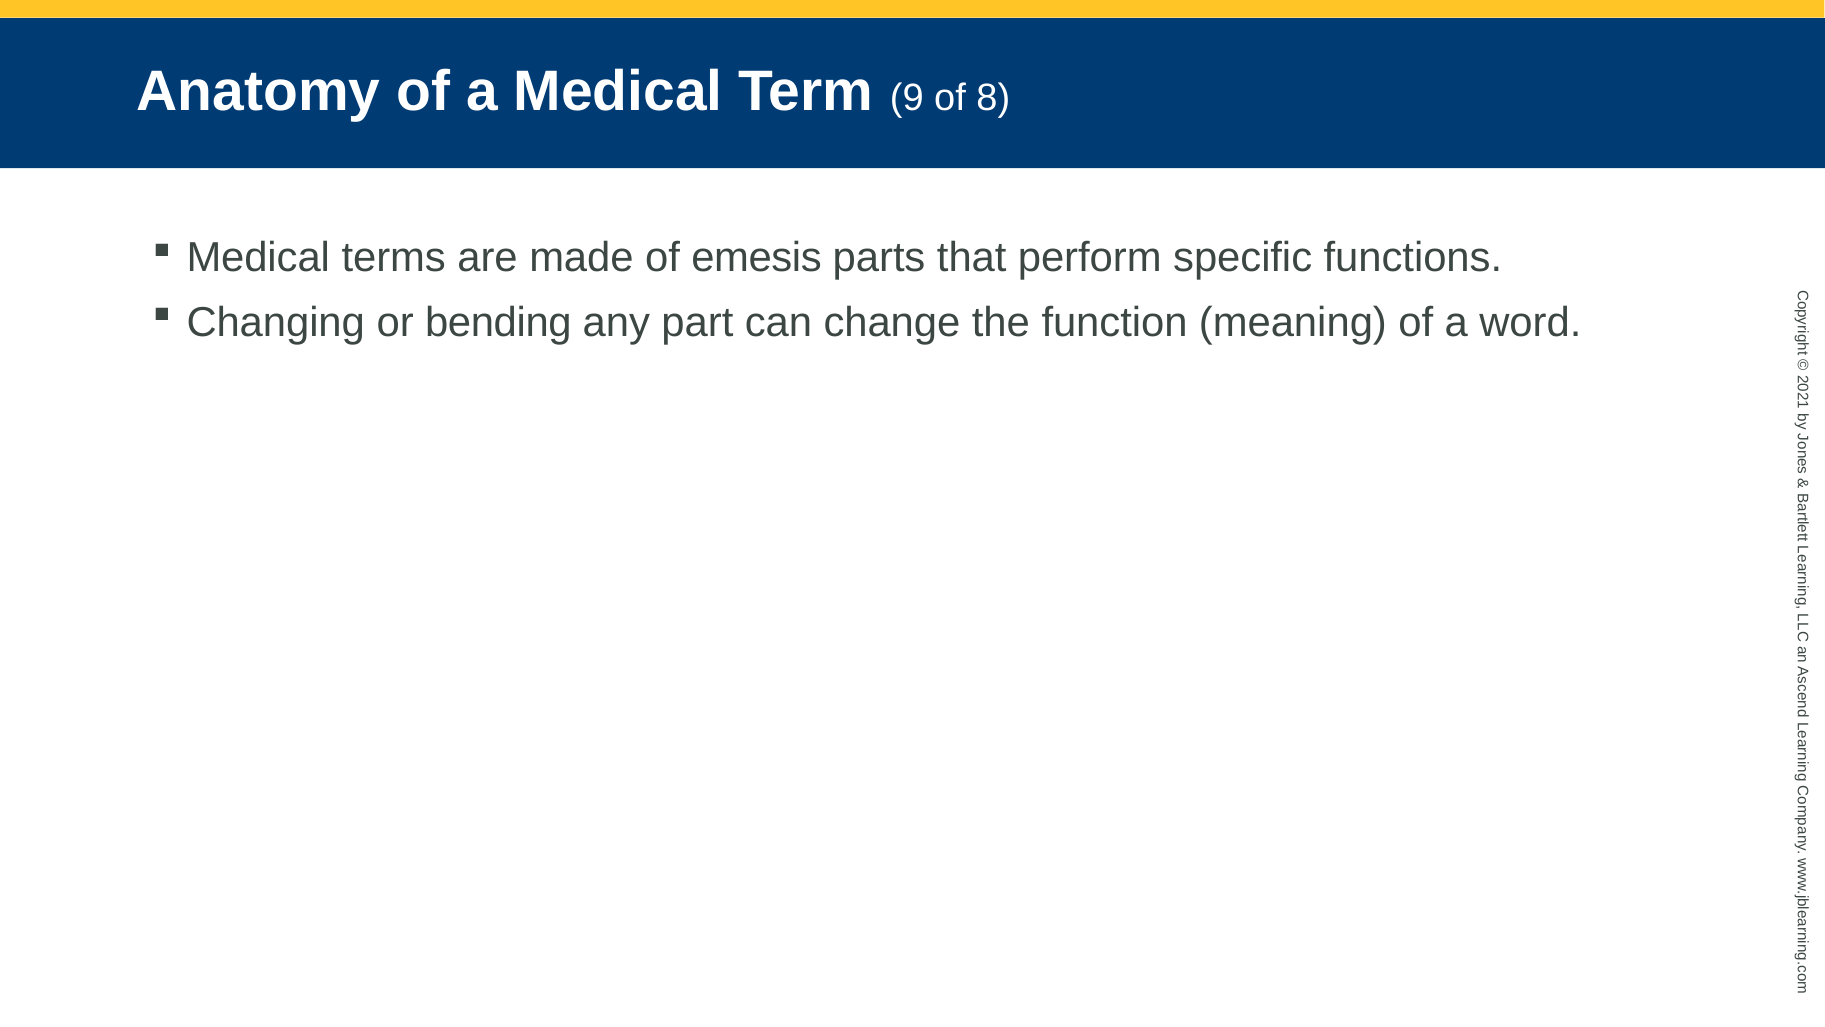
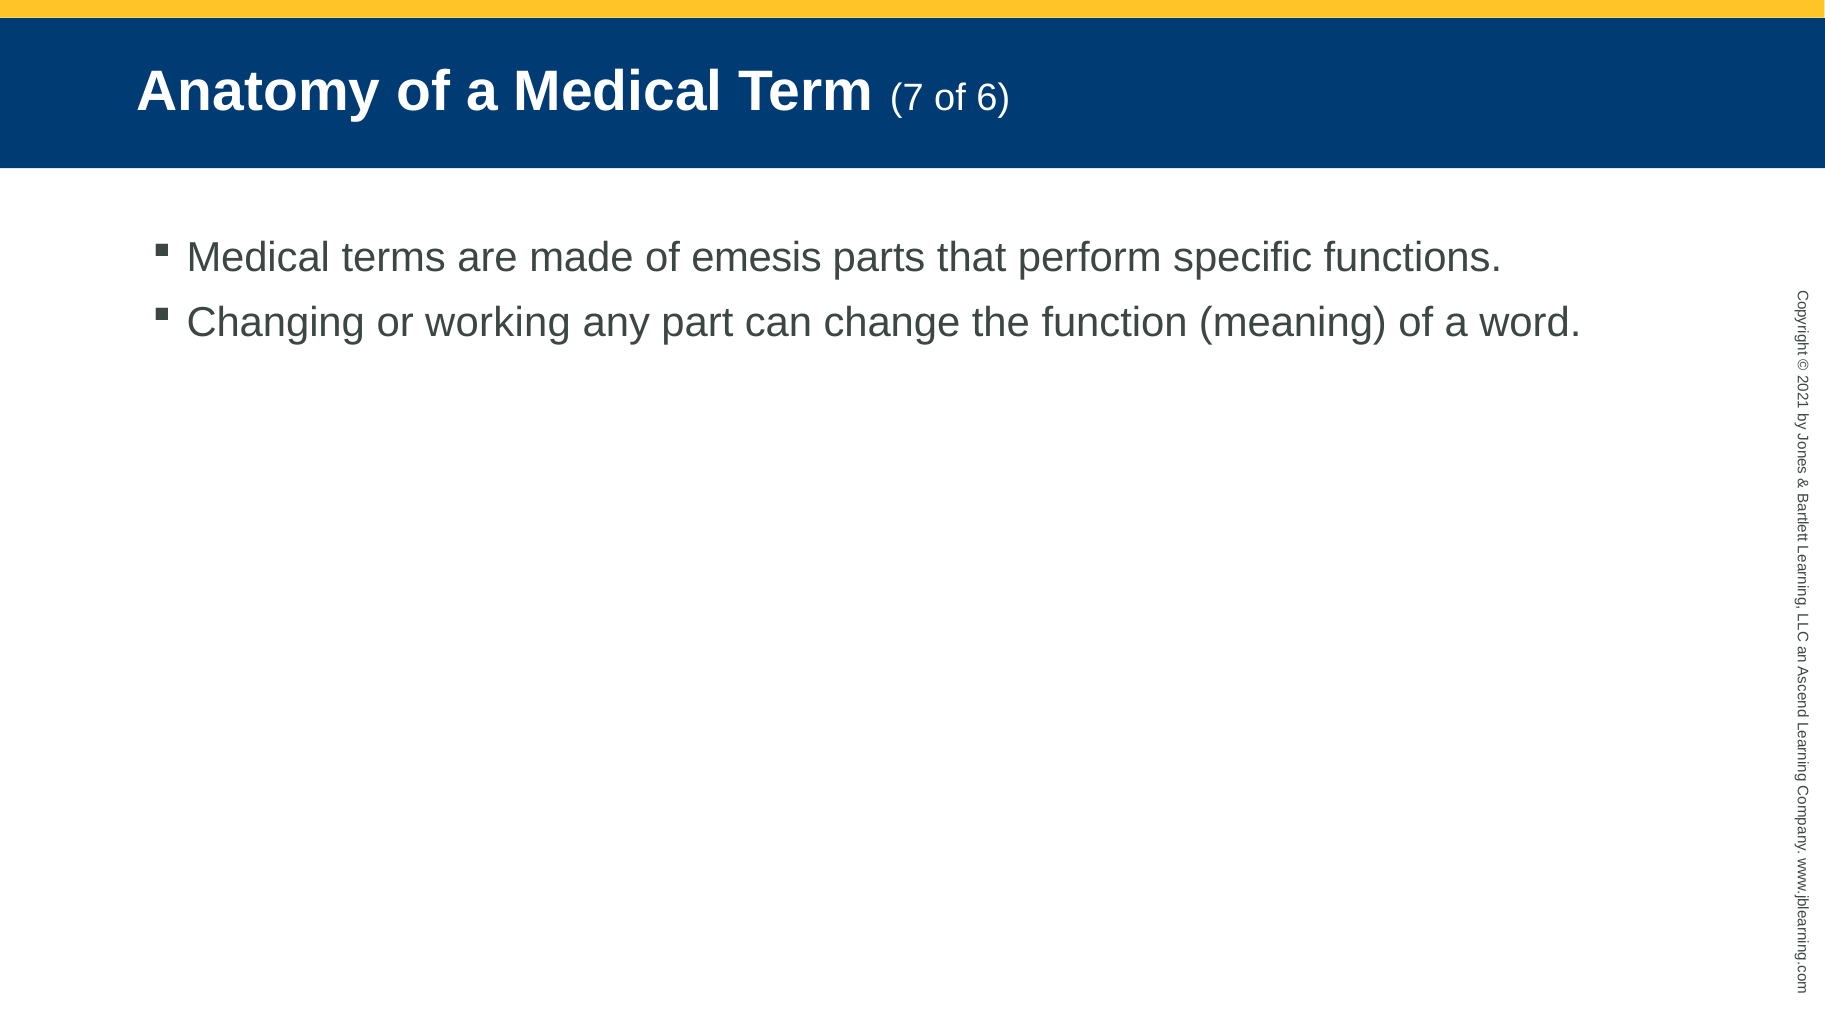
9: 9 -> 7 (907, 98)
8: 8 -> 6 (993, 98)
bending: bending -> working (498, 323)
